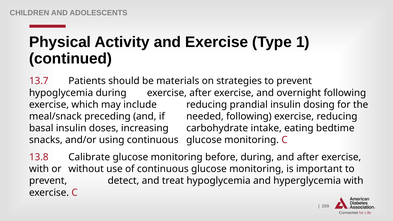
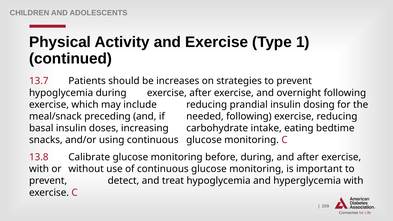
materials: materials -> increases (178, 81)
